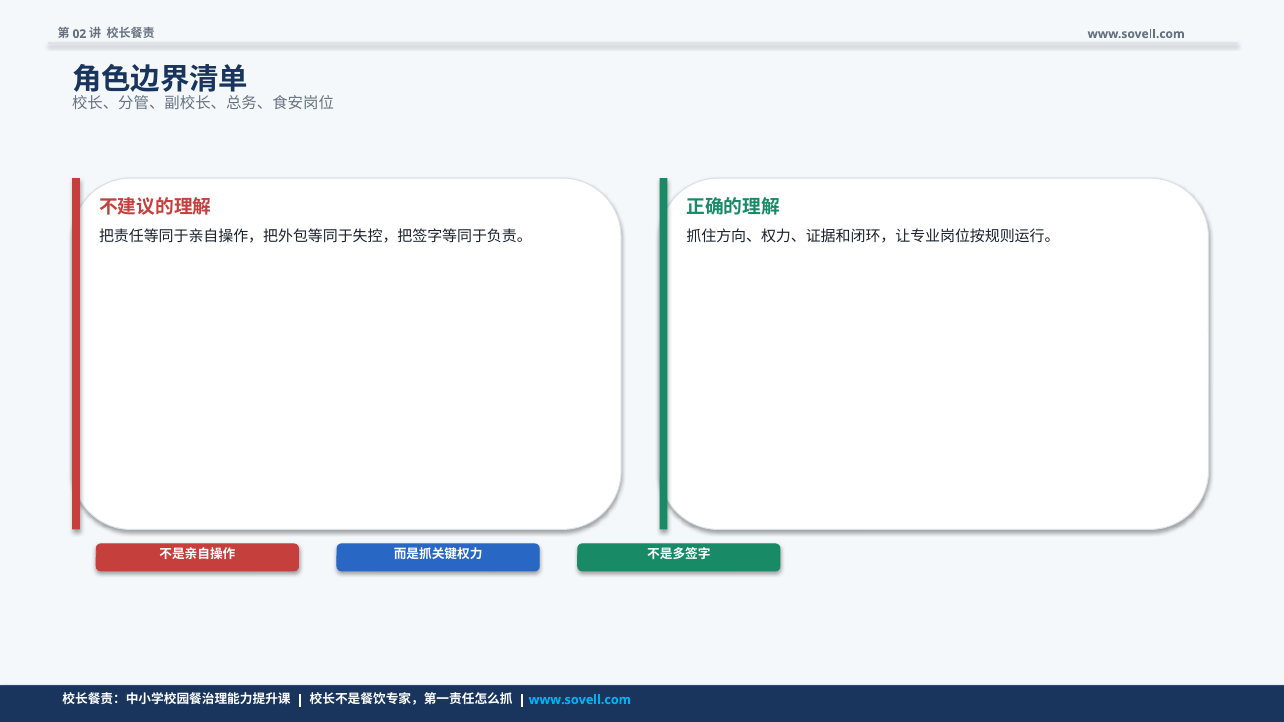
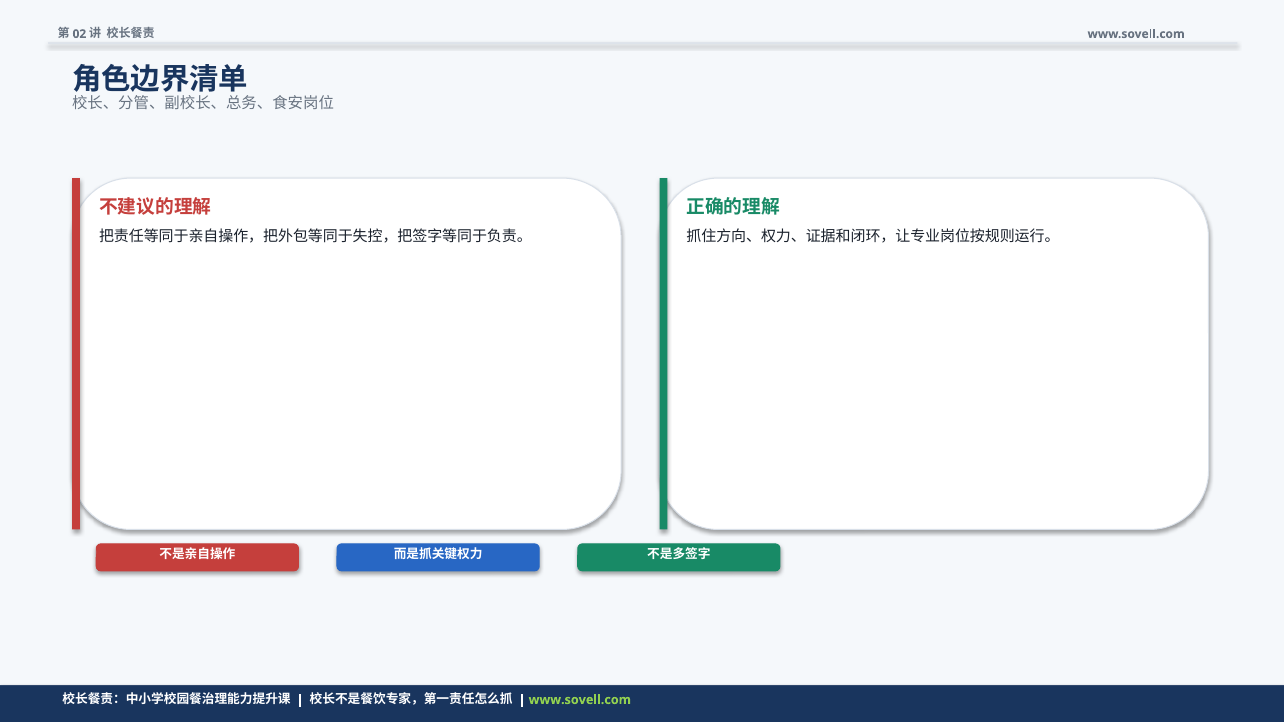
www.sovell.com colour: light blue -> light green (580, 700)
